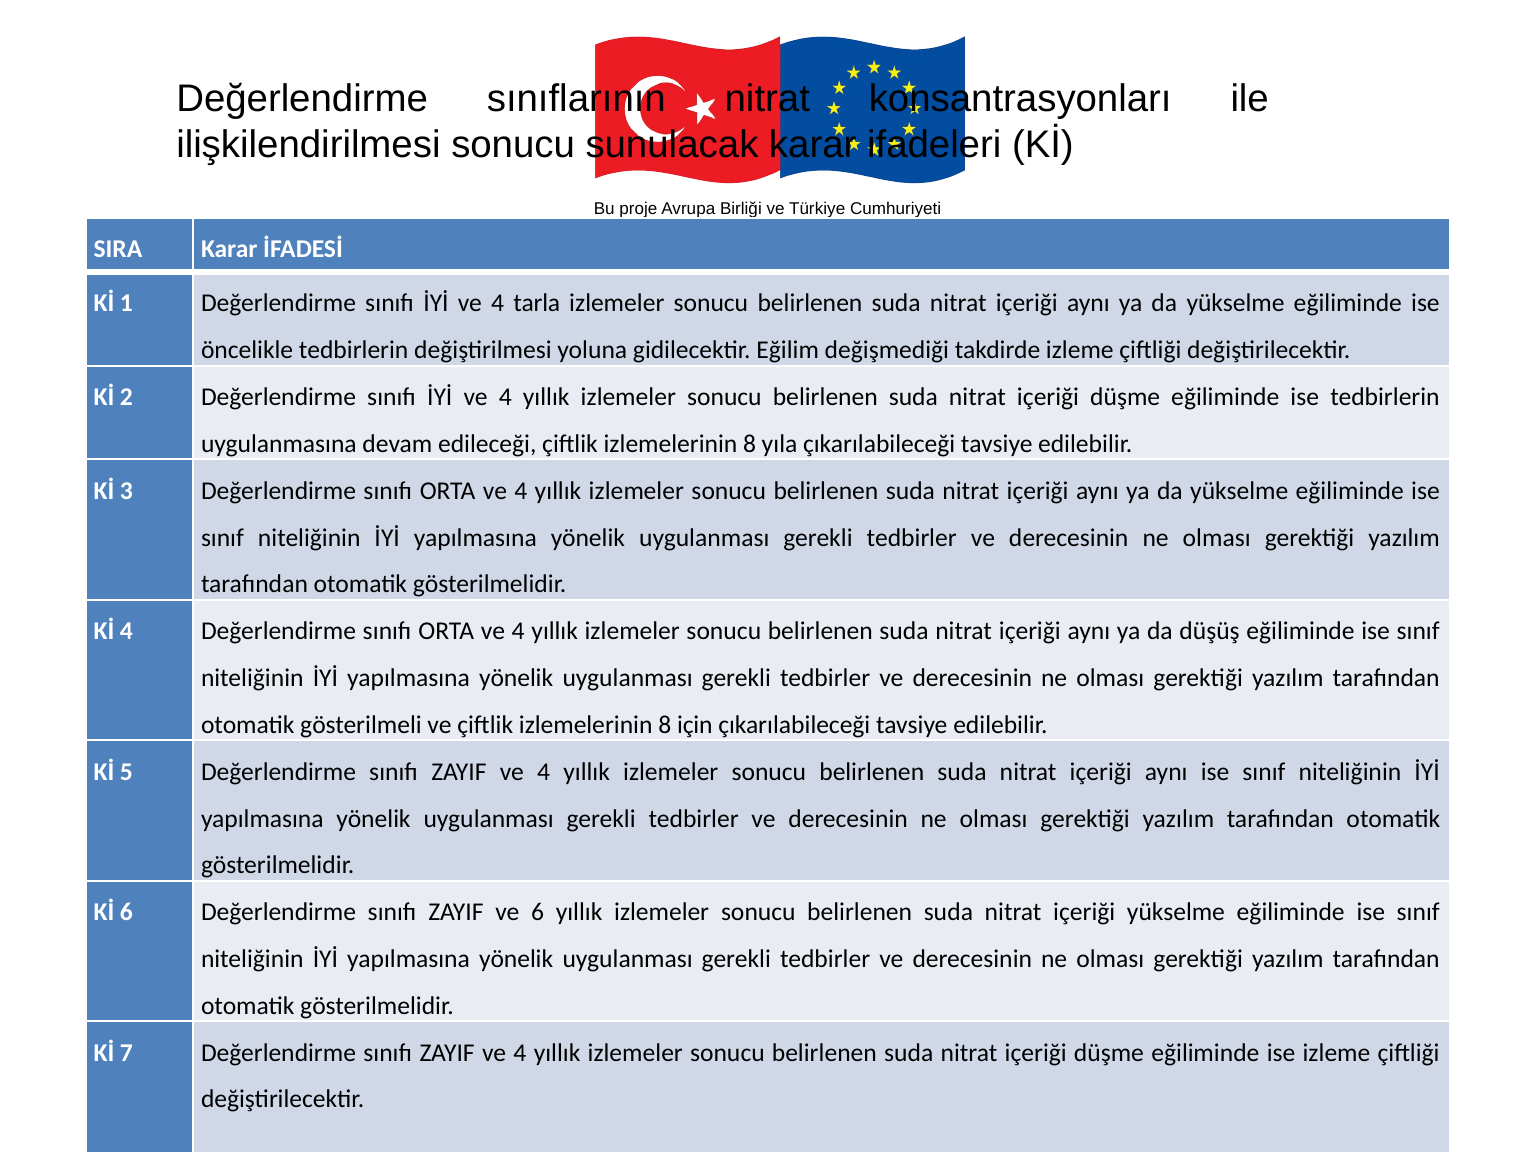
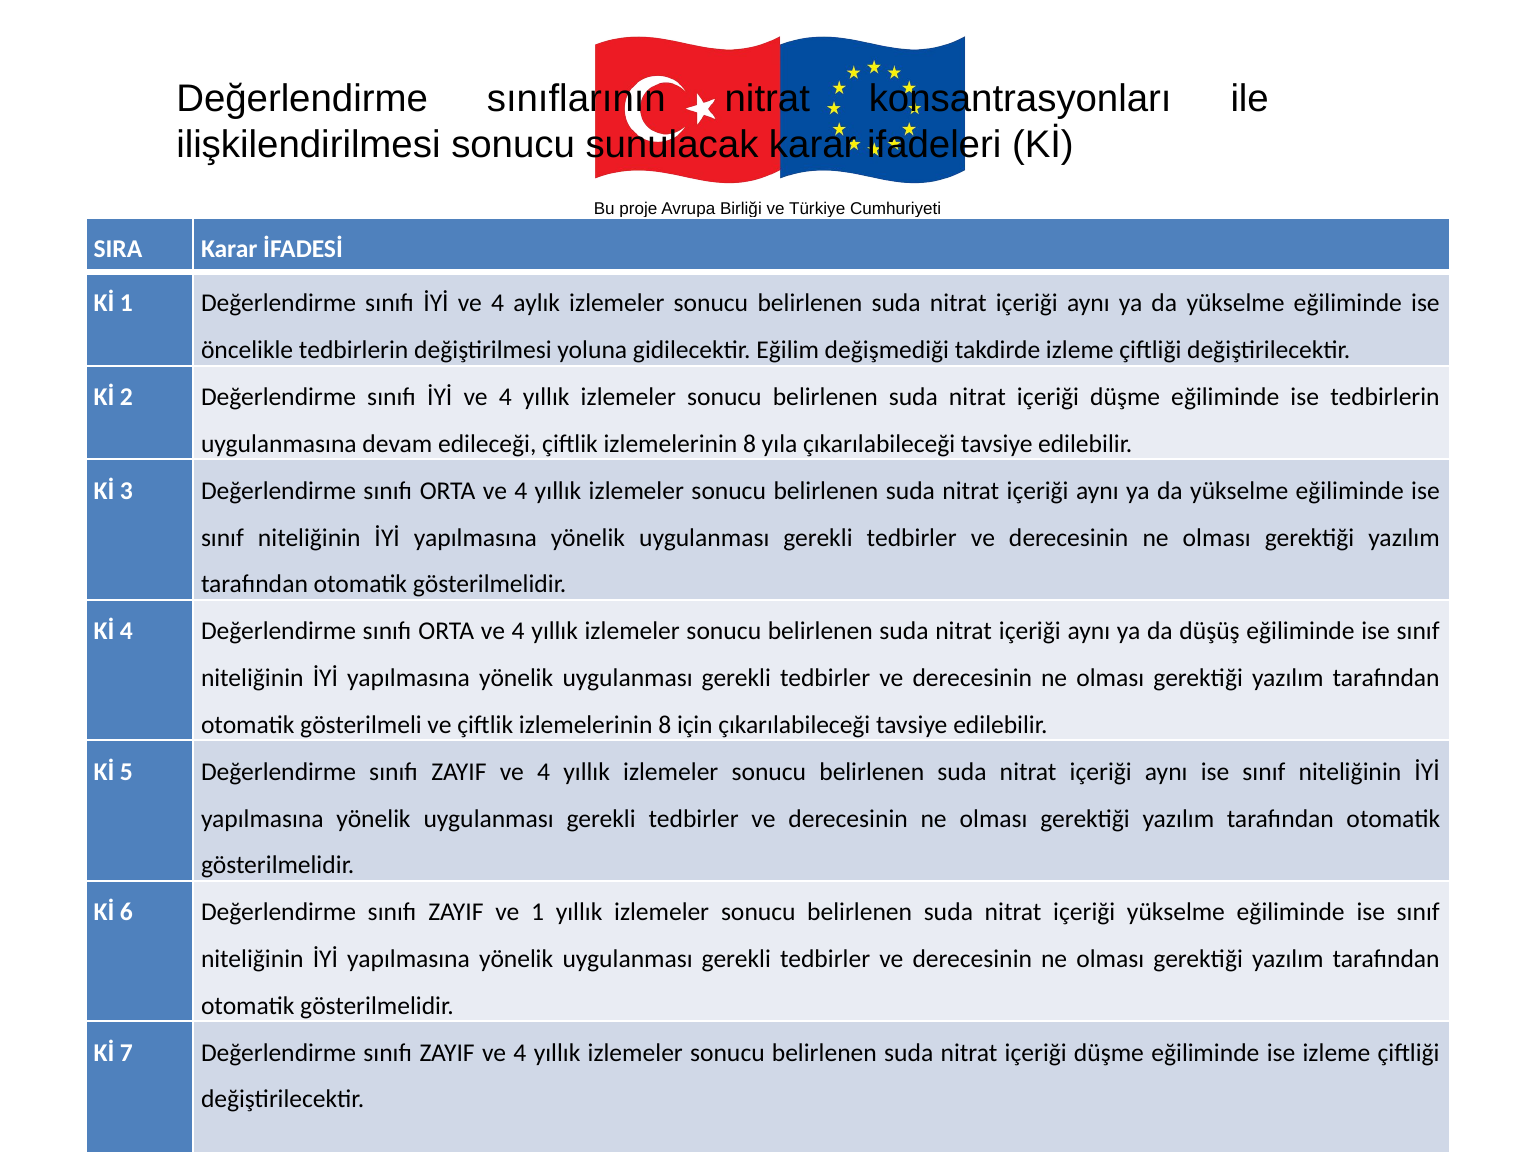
tarla: tarla -> aylık (537, 303)
ve 6: 6 -> 1 (537, 912)
